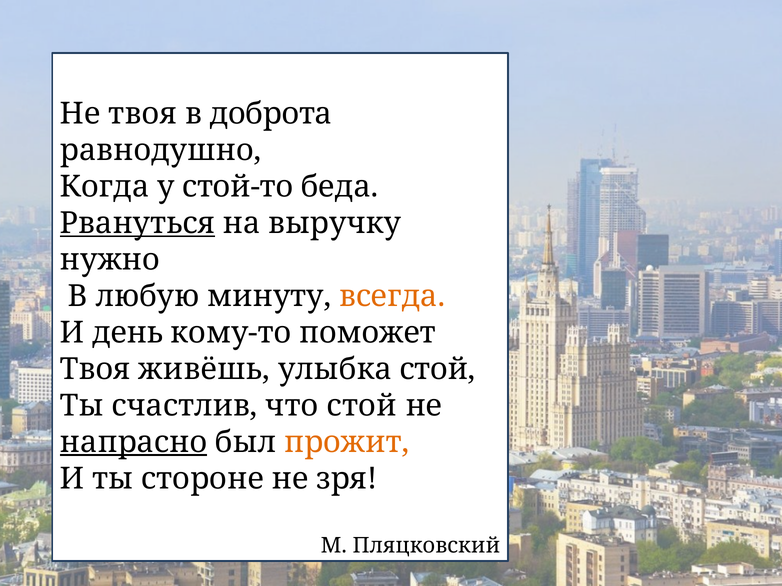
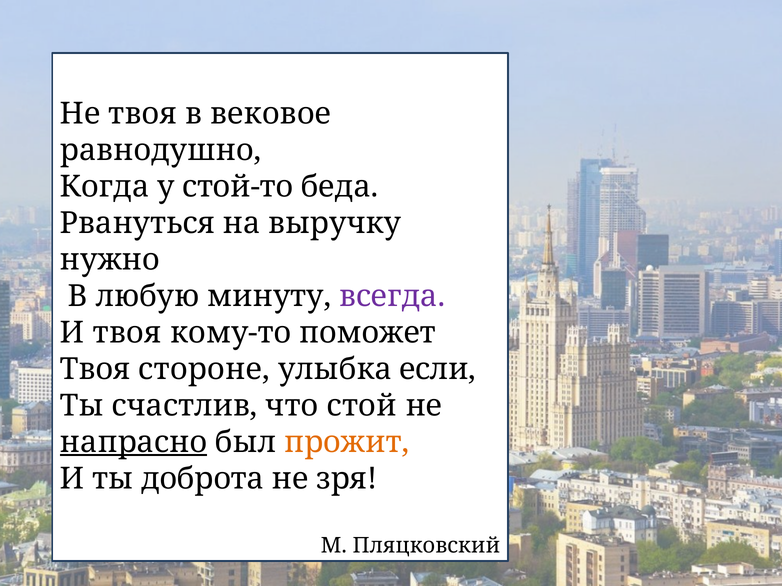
доброта: доброта -> вековое (271, 114)
Рвануться underline: present -> none (137, 223)
всегда colour: orange -> purple (392, 296)
И день: день -> твоя (127, 333)
живёшь: живёшь -> стороне (204, 369)
улыбка стой: стой -> если (438, 369)
стороне: стороне -> доброта (203, 479)
